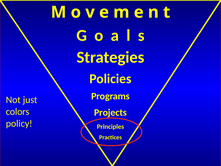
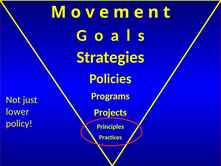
colors: colors -> lower (18, 112)
